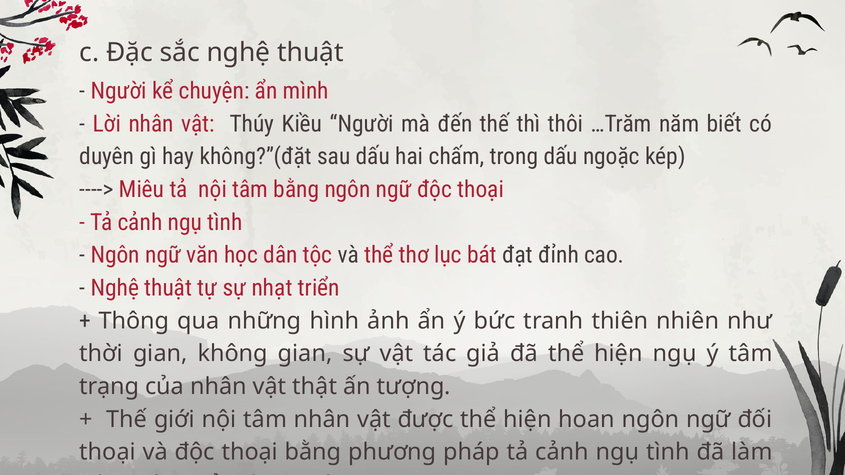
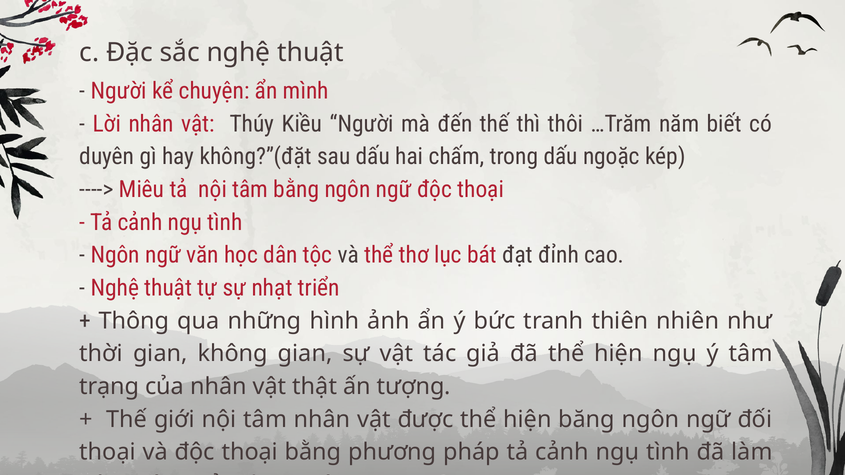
hoan: hoan -> băng (587, 420)
